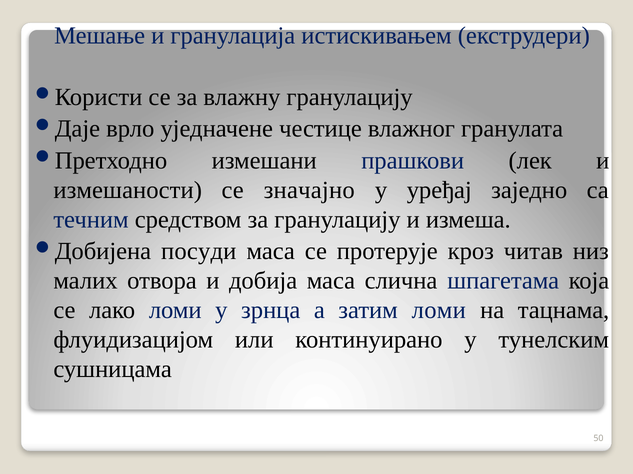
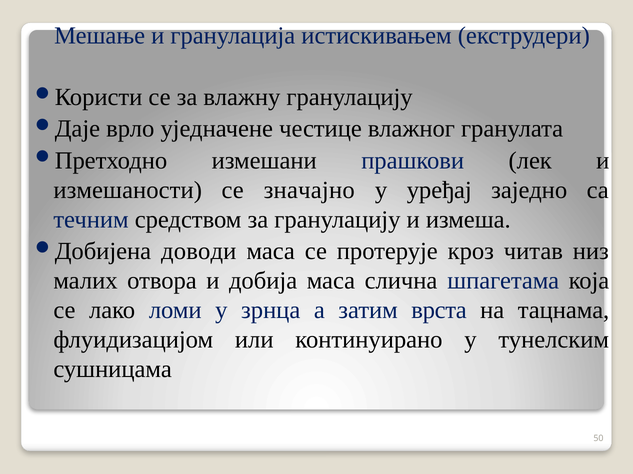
посуди: посуди -> доводи (199, 252)
затим ломи: ломи -> врста (439, 311)
